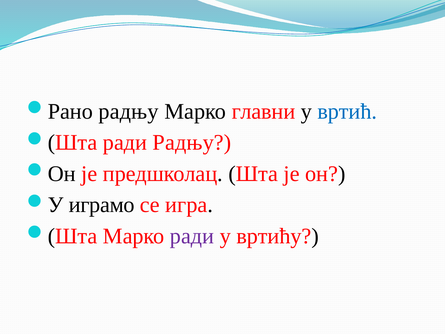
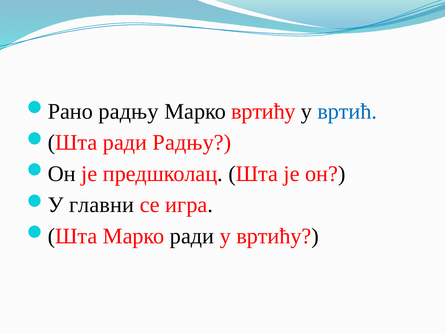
Марко главни: главни -> вртићу (264, 111)
играмо: играмо -> главни (102, 205)
ради colour: purple -> black (192, 236)
